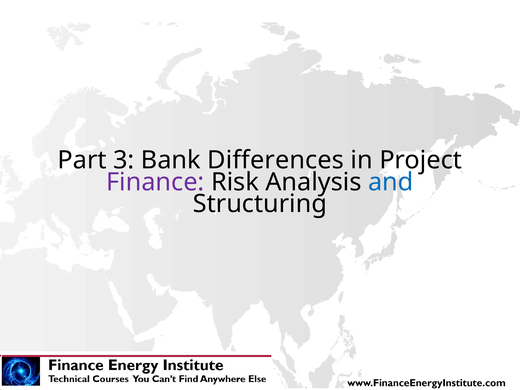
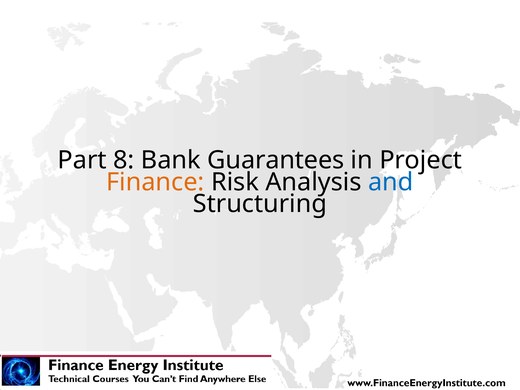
3: 3 -> 8 (124, 160)
Differences: Differences -> Guarantees (276, 160)
Finance colour: purple -> orange (155, 182)
